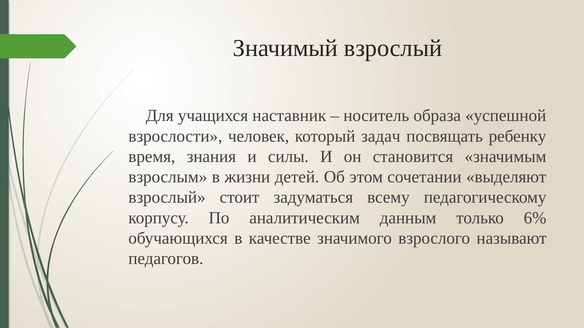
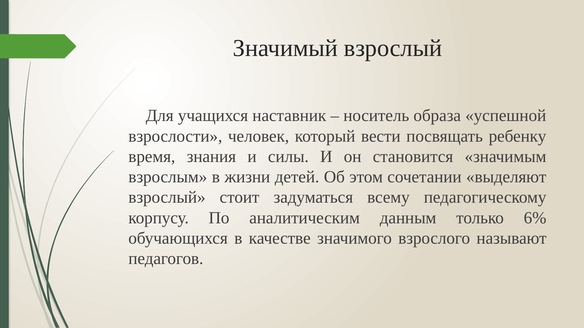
задач: задач -> вести (381, 136)
